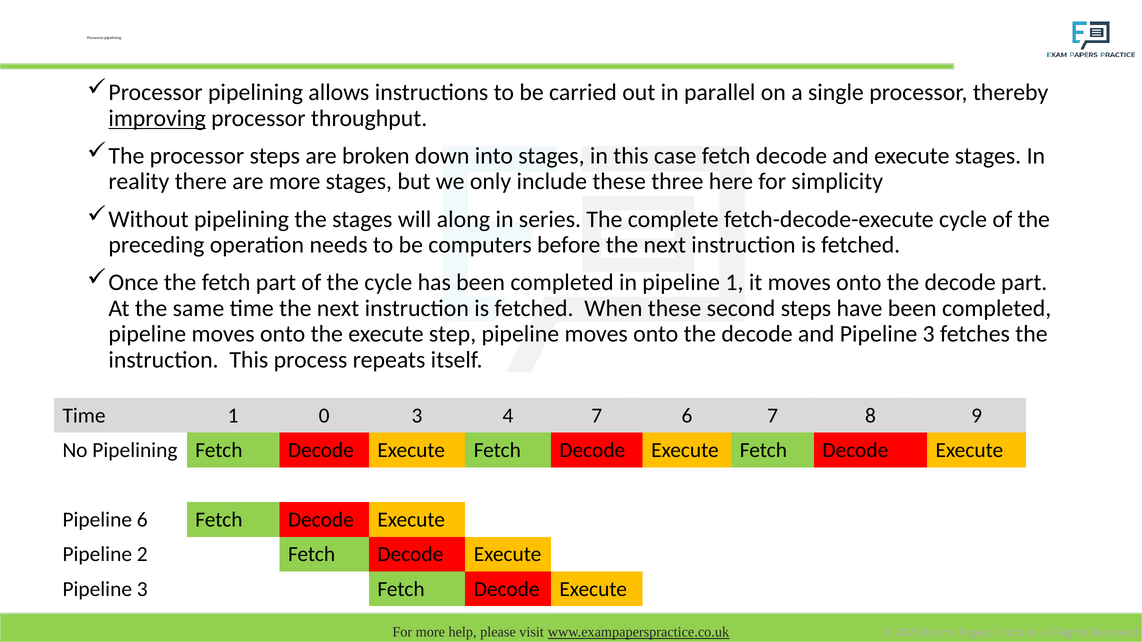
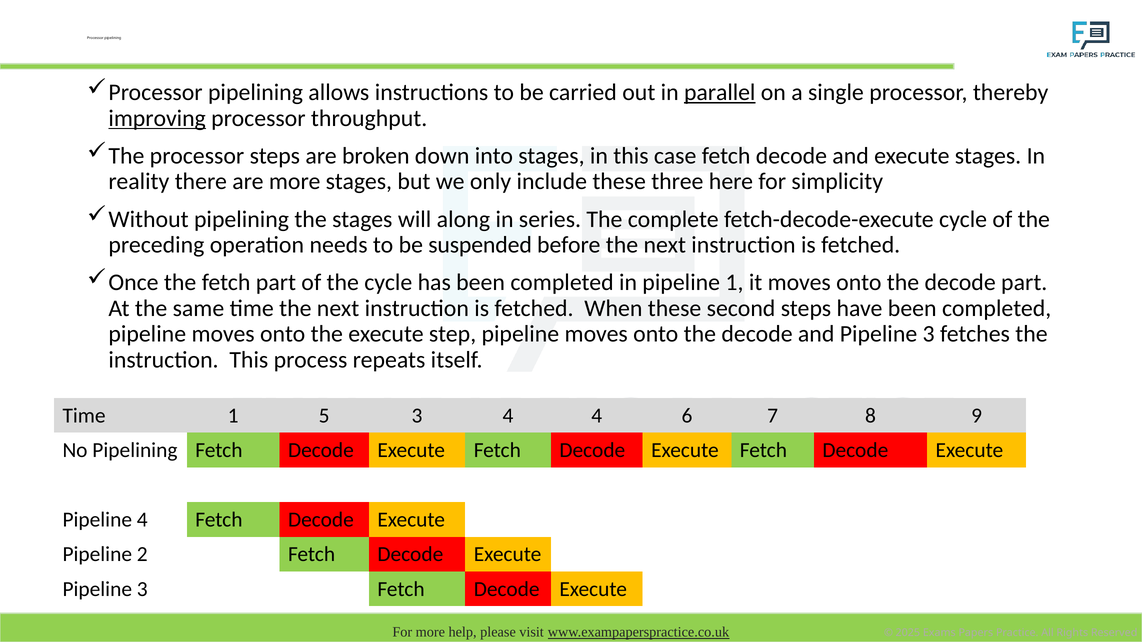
parallel underline: none -> present (720, 93)
computers: computers -> suspended (480, 245)
0: 0 -> 5 (324, 416)
4 7: 7 -> 4 (597, 416)
Pipeline 6: 6 -> 4 (142, 520)
